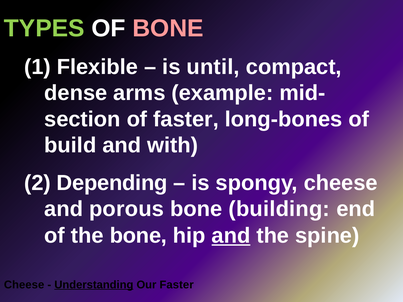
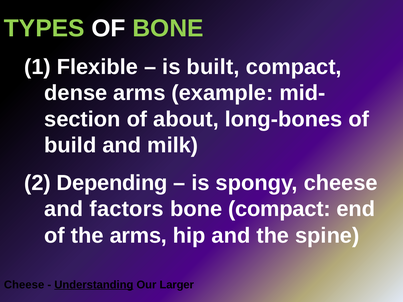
BONE colour: pink -> light green (168, 29)
until: until -> built (213, 67)
of faster: faster -> about (186, 119)
with: with -> milk (173, 146)
porous: porous -> factors (127, 209)
bone building: building -> compact (279, 209)
the bone: bone -> arms (138, 236)
and underline: present -> none (231, 236)
Our Faster: Faster -> Larger (177, 285)
